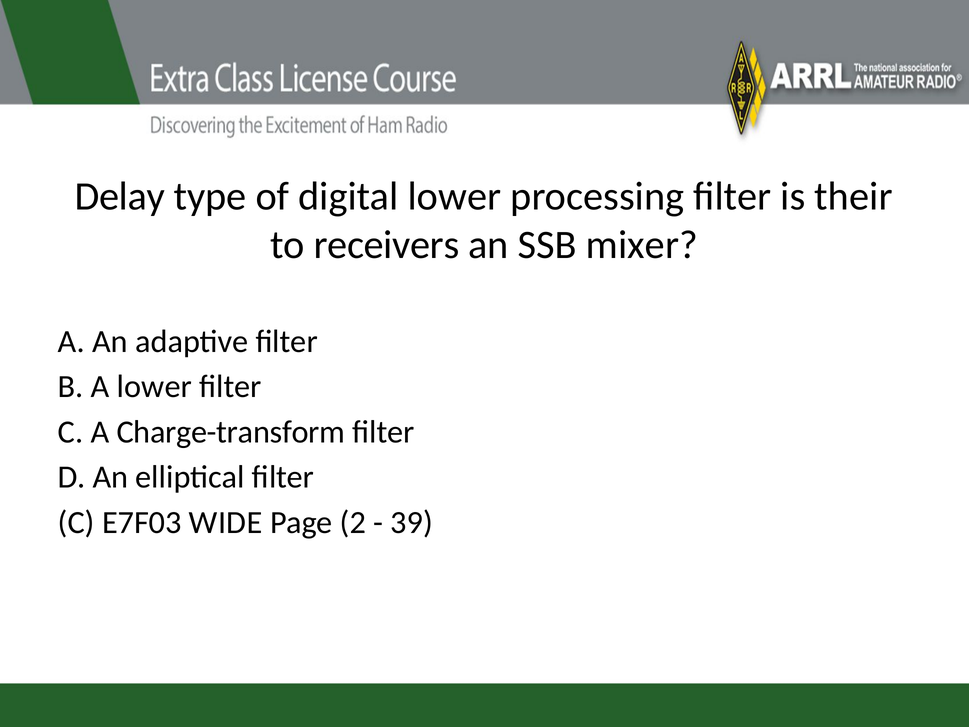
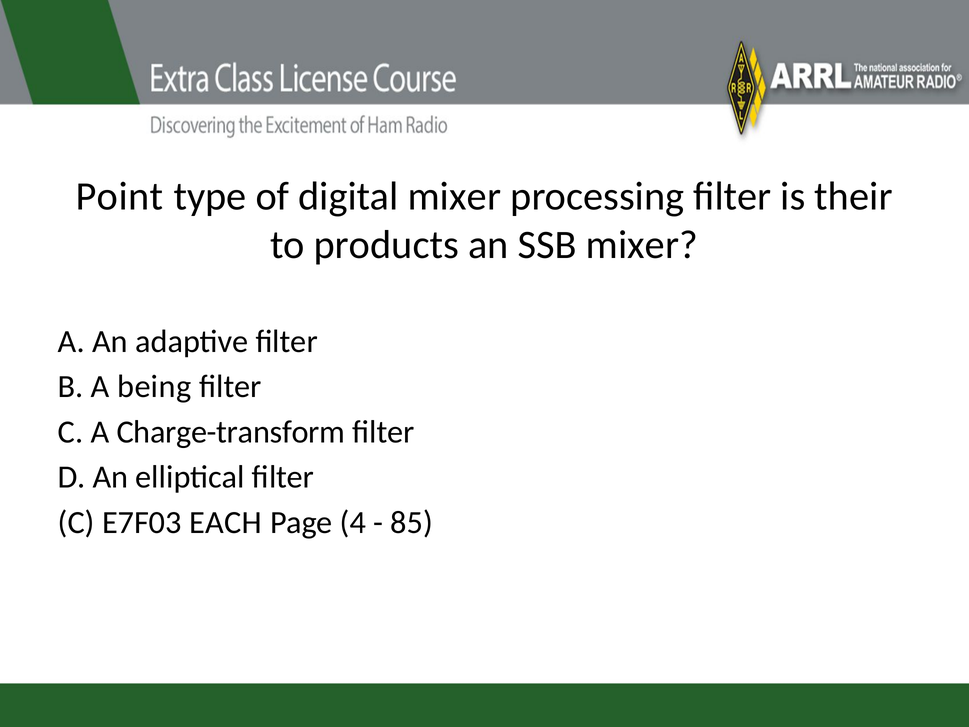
Delay: Delay -> Point (120, 197)
digital lower: lower -> mixer (454, 197)
receivers: receivers -> products (386, 245)
A lower: lower -> being (154, 387)
WIDE: WIDE -> EACH (226, 522)
2: 2 -> 4 (353, 522)
39: 39 -> 85 (412, 522)
